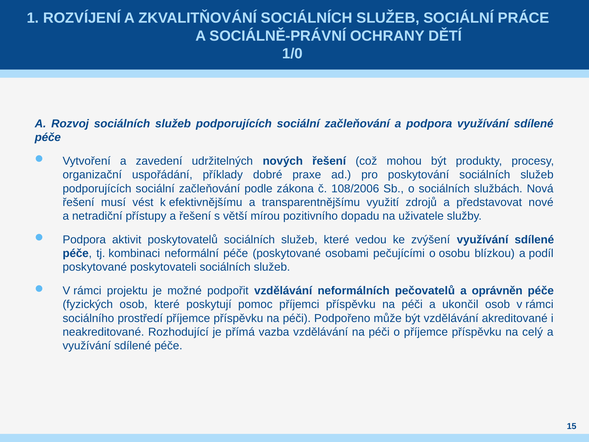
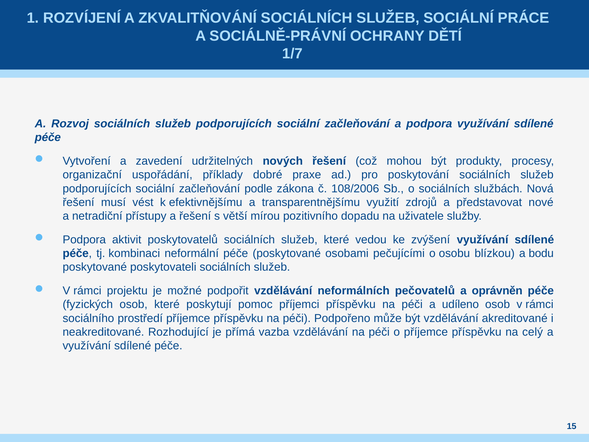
1/0: 1/0 -> 1/7 (292, 53)
podíl: podíl -> bodu (541, 253)
ukončil: ukončil -> udíleno (460, 304)
